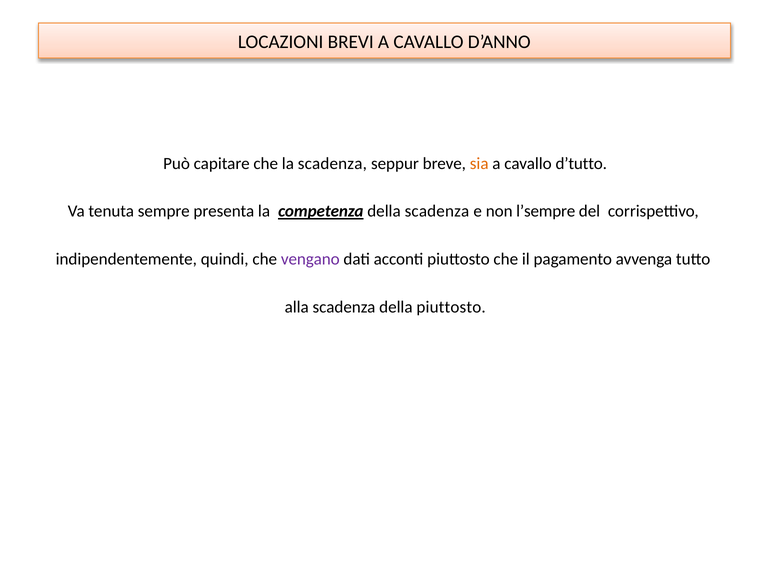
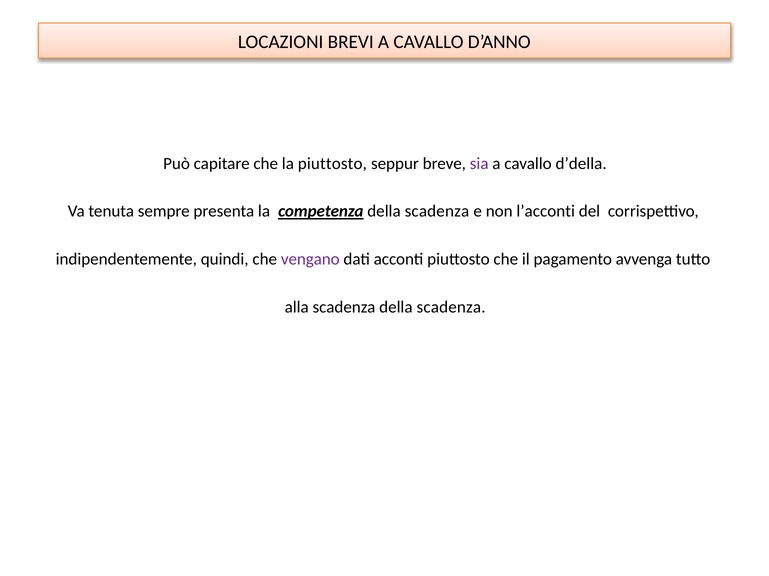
la scadenza: scadenza -> piuttosto (332, 164)
sia colour: orange -> purple (479, 164)
d’tutto: d’tutto -> d’della (581, 164)
l’sempre: l’sempre -> l’acconti (546, 212)
scadenza della piuttosto: piuttosto -> scadenza (451, 307)
